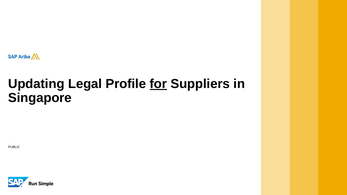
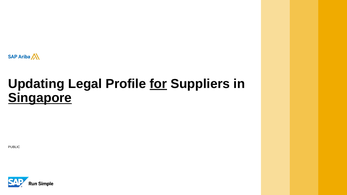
Singapore underline: none -> present (40, 98)
